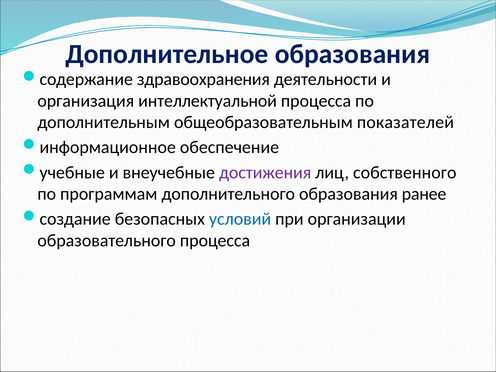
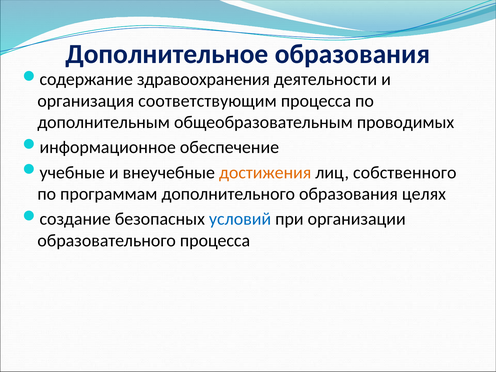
интеллектуальной: интеллектуальной -> соответствующим (207, 101)
показателей: показателей -> проводимых (406, 122)
достижения colour: purple -> orange (265, 172)
ранее: ранее -> целях (424, 194)
